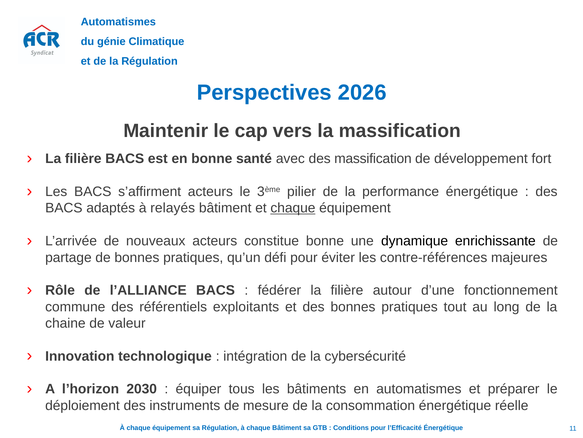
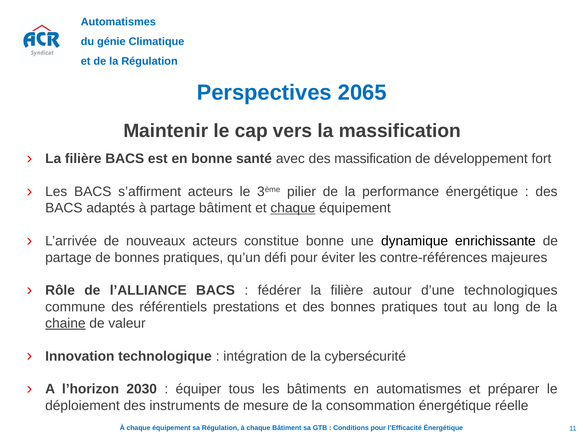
2026: 2026 -> 2065 (362, 93)
à relayés: relayés -> partage (173, 208)
fonctionnement: fonctionnement -> technologiques (511, 290)
exploitants: exploitants -> prestations (246, 306)
chaine underline: none -> present (65, 323)
